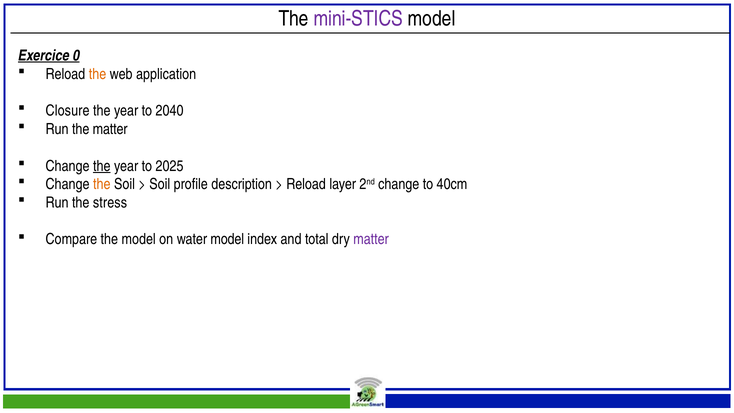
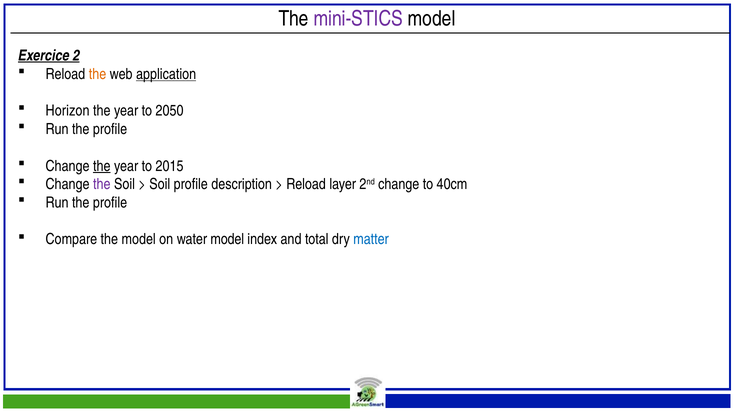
0: 0 -> 2 (76, 56)
application underline: none -> present (166, 74)
Closure: Closure -> Horizon (68, 111)
2040: 2040 -> 2050 (170, 111)
matter: matter -> profile (110, 129)
2025: 2025 -> 2015 (170, 166)
the colour: orange -> purple (102, 184)
stress: stress -> profile (110, 203)
matter colour: purple -> blue (371, 239)
